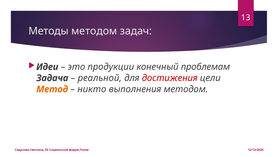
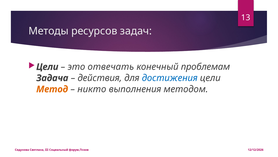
Методы методом: методом -> ресурсов (94, 31)
Идеи: Идеи -> Цели (47, 67)
продукции: продукции -> отвечать (111, 67)
реальной: реальной -> действия (100, 78)
достижения colour: red -> blue (170, 78)
